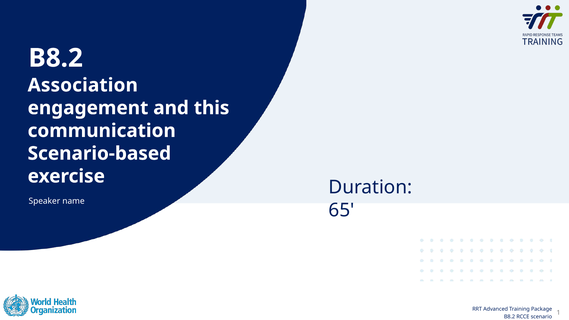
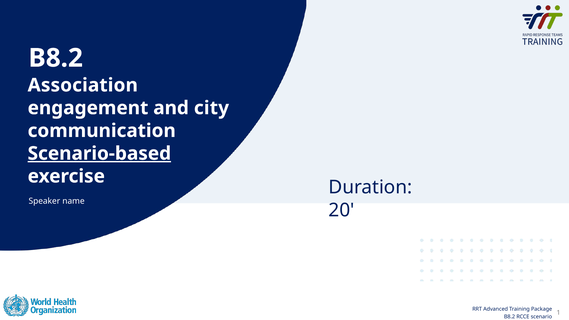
this: this -> city (211, 108)
Scenario-based underline: none -> present (99, 154)
65: 65 -> 20 (342, 210)
